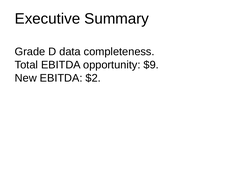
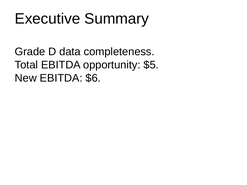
$9: $9 -> $5 (151, 65)
$2: $2 -> $6 (93, 78)
